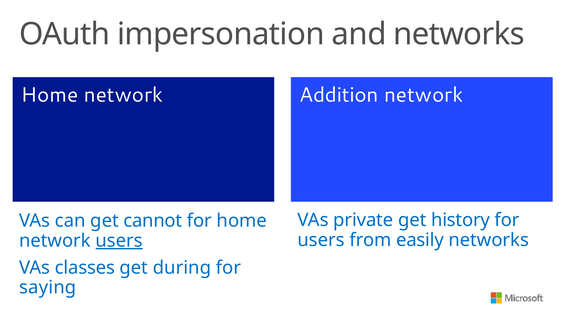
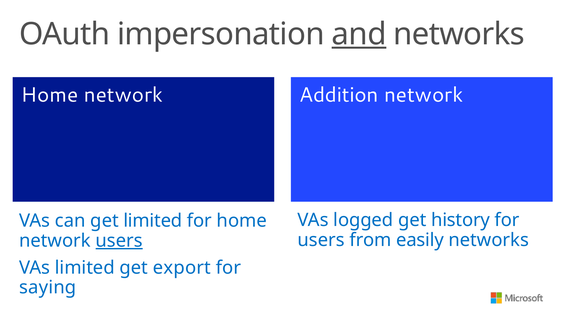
and underline: none -> present (359, 34)
private: private -> logged (363, 220)
get cannot: cannot -> limited (153, 221)
VAs classes: classes -> limited (85, 267)
during: during -> export (182, 267)
